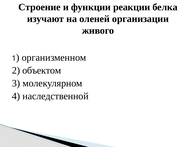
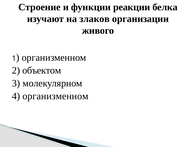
оленей: оленей -> злаков (94, 19)
4 наследственной: наследственной -> организменном (55, 96)
